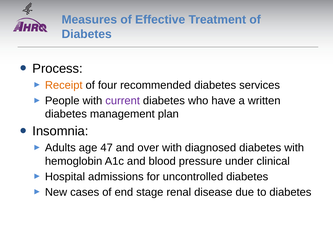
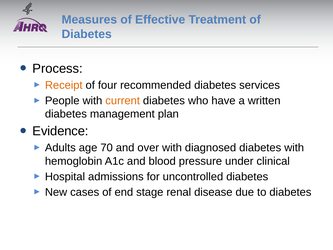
current colour: purple -> orange (123, 101)
Insomnia: Insomnia -> Evidence (61, 131)
47: 47 -> 70 (107, 148)
